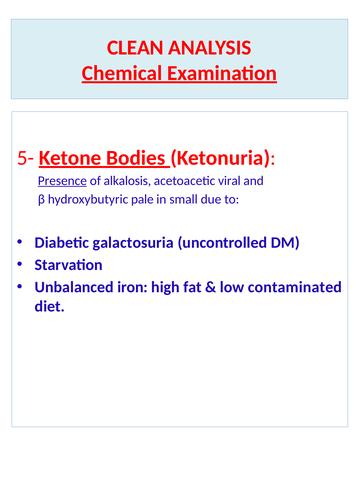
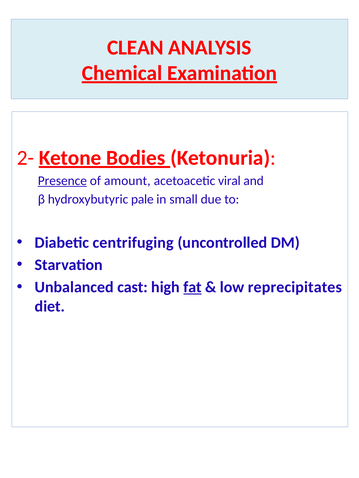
5-: 5- -> 2- (25, 158)
alkalosis: alkalosis -> amount (127, 181)
galactosuria: galactosuria -> centrifuging (133, 243)
iron: iron -> cast (133, 288)
fat underline: none -> present (193, 288)
contaminated: contaminated -> reprecipitates (295, 288)
